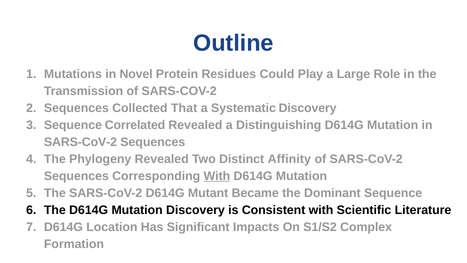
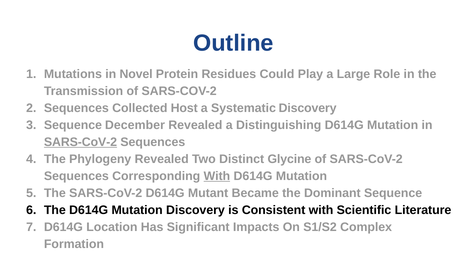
That: That -> Host (184, 108)
Correlated: Correlated -> December (135, 125)
SARS-CoV-2 underline: none -> present (81, 142)
Affinity: Affinity -> Glycine (289, 159)
